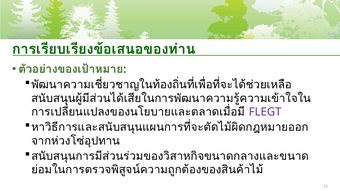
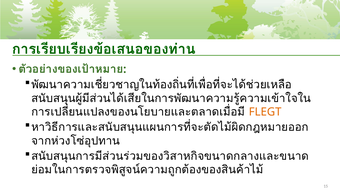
FLEGT colour: purple -> orange (265, 112)
